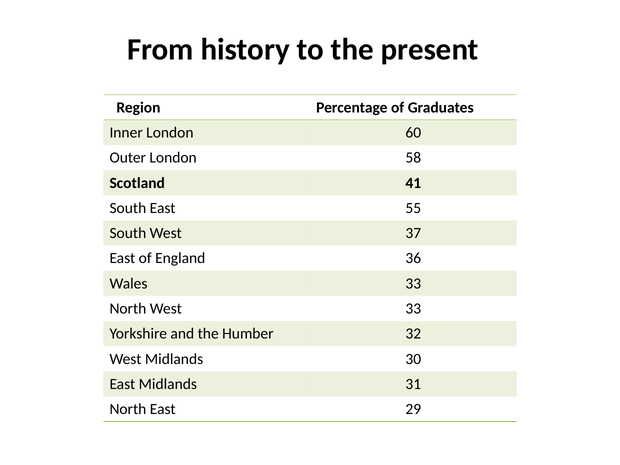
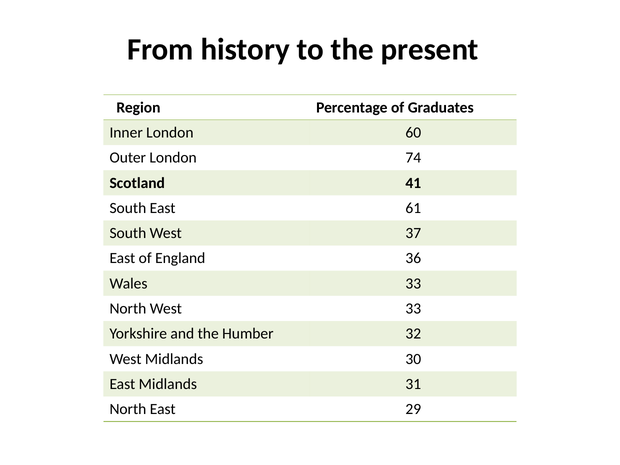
58: 58 -> 74 (413, 158)
55: 55 -> 61 (413, 208)
